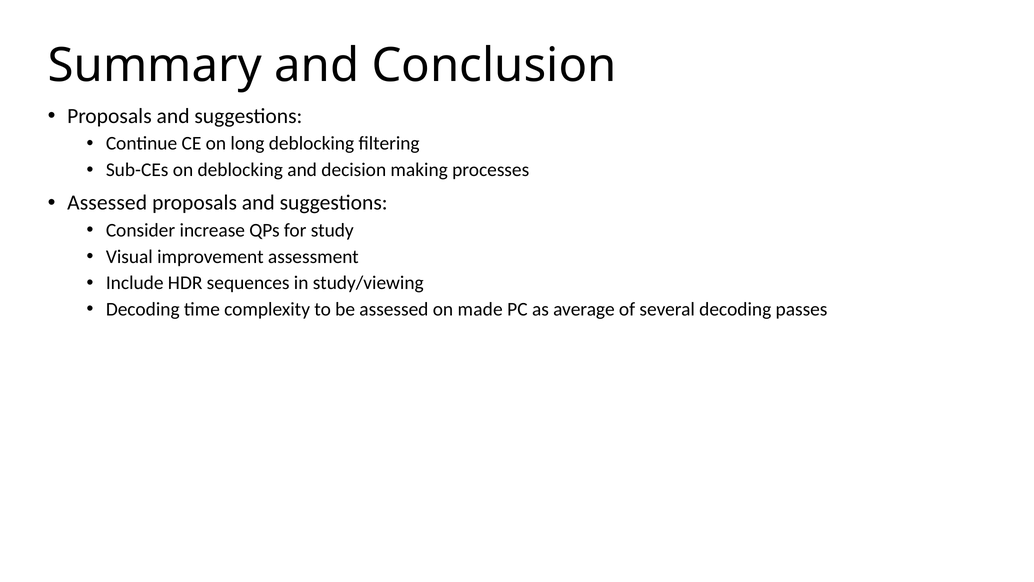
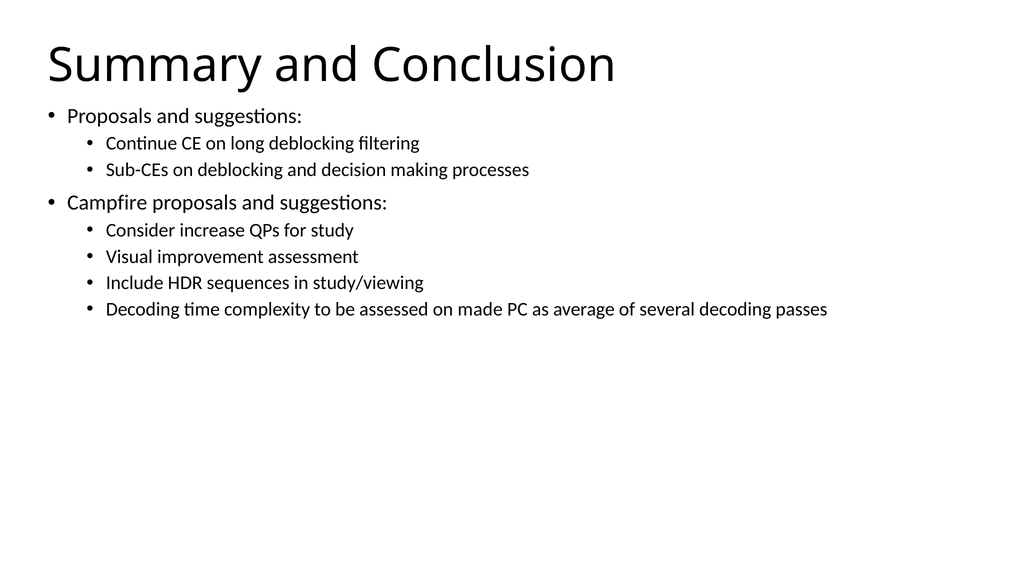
Assessed: Assessed -> Campfire (107, 203)
